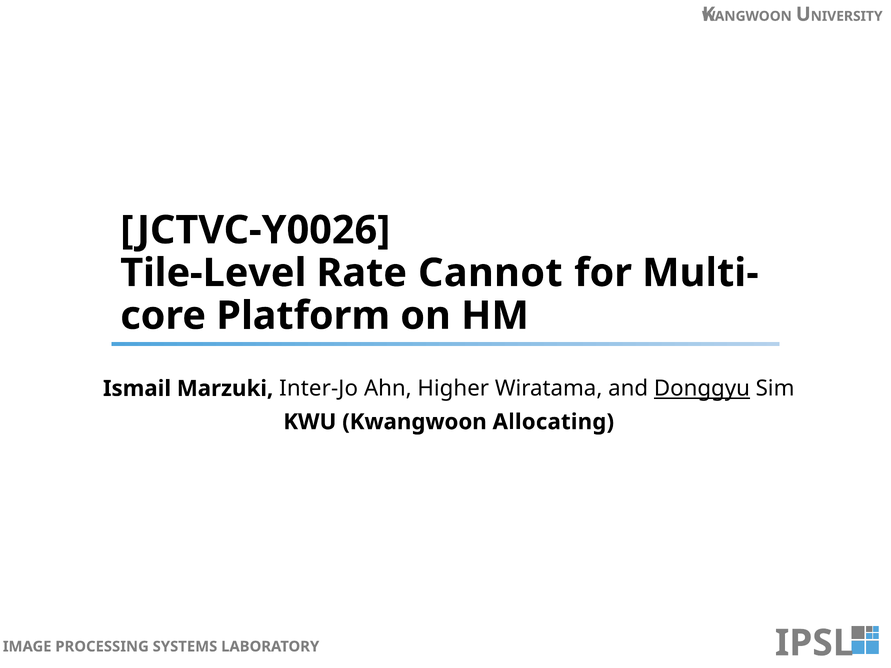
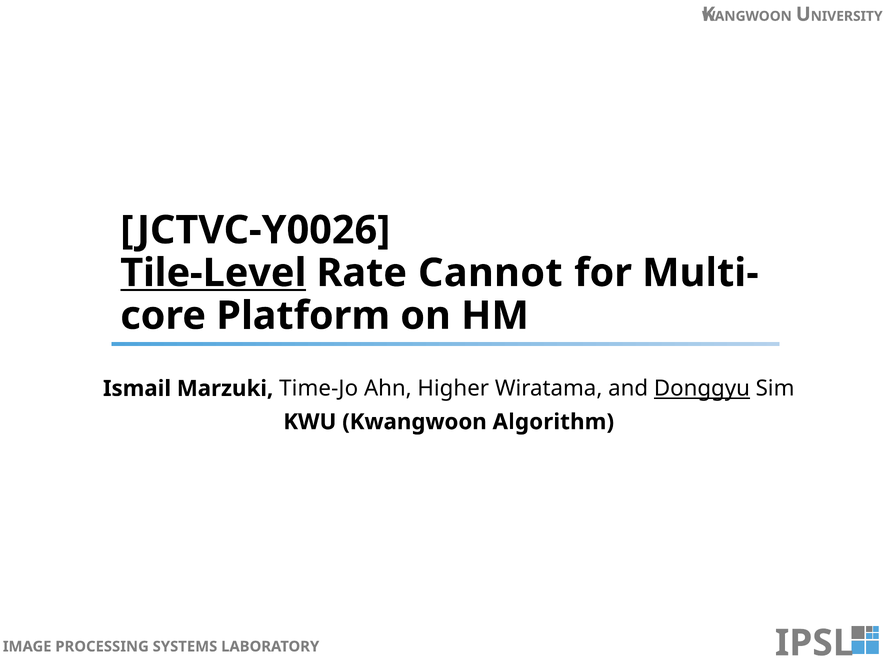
Tile-Level underline: none -> present (213, 273)
Inter-Jo: Inter-Jo -> Time-Jo (319, 389)
Allocating: Allocating -> Algorithm (553, 422)
